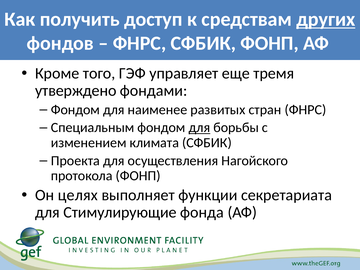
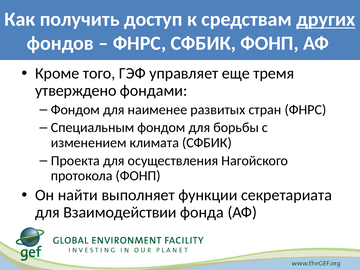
для underline: present -> none (199, 128)
целях: целях -> найти (78, 195)
Стимулирующие: Стимулирующие -> Взаимодействии (120, 212)
